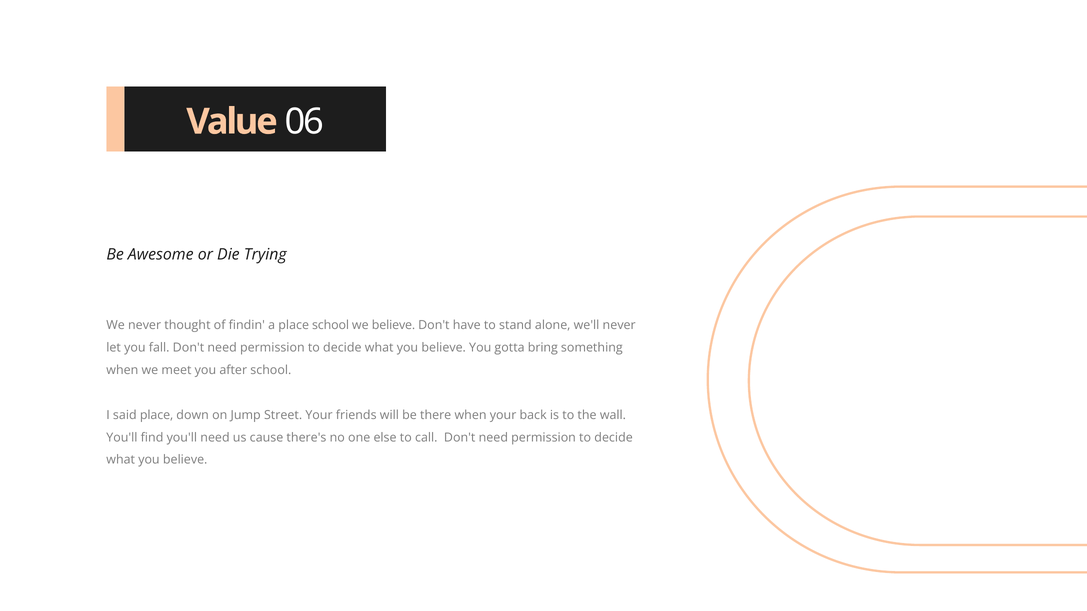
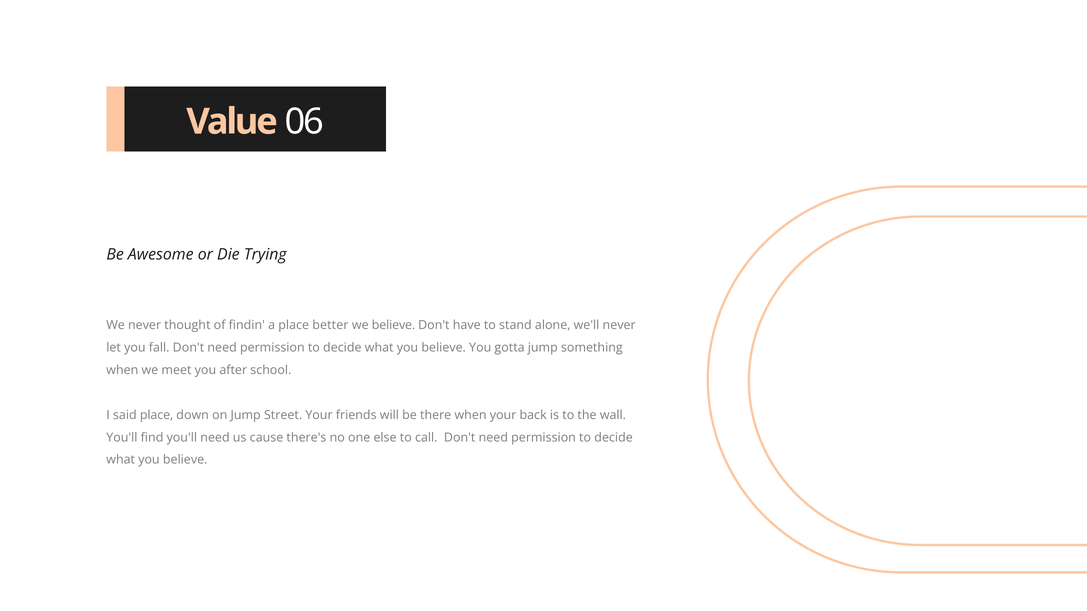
place school: school -> better (330, 326)
gotta bring: bring -> jump (543, 348)
